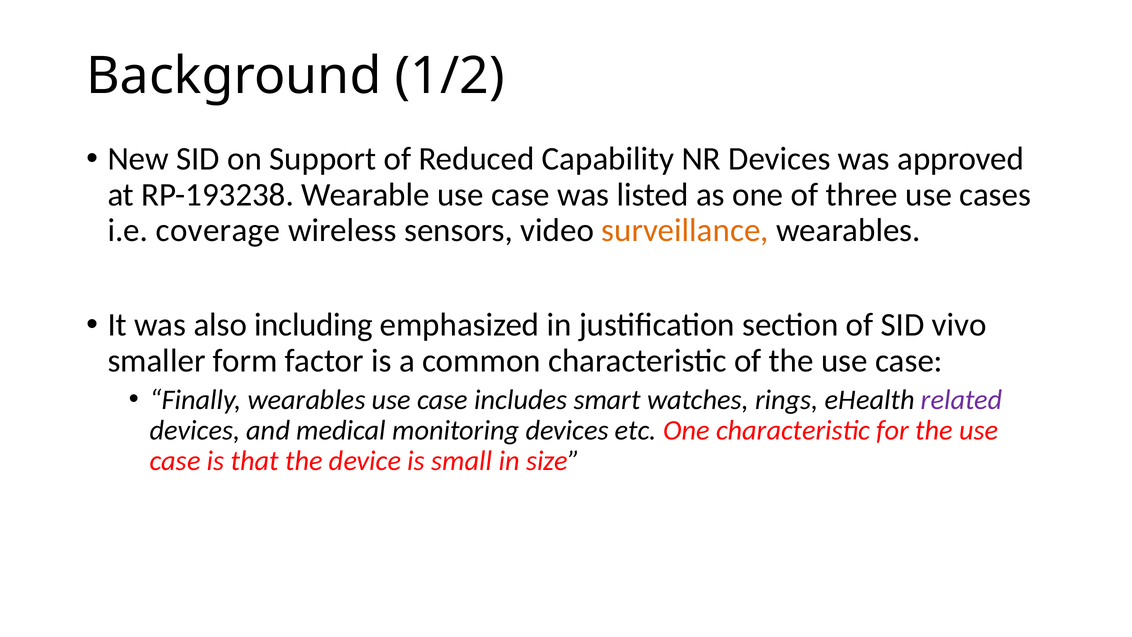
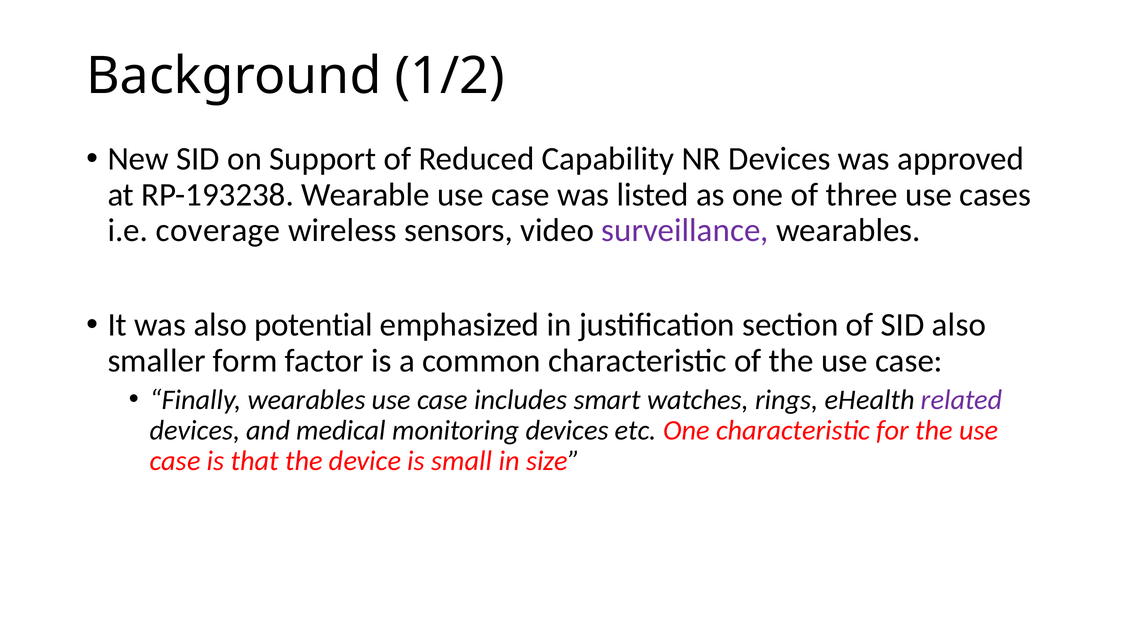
surveillance colour: orange -> purple (685, 230)
including: including -> potential (314, 325)
SID vivo: vivo -> also (959, 325)
